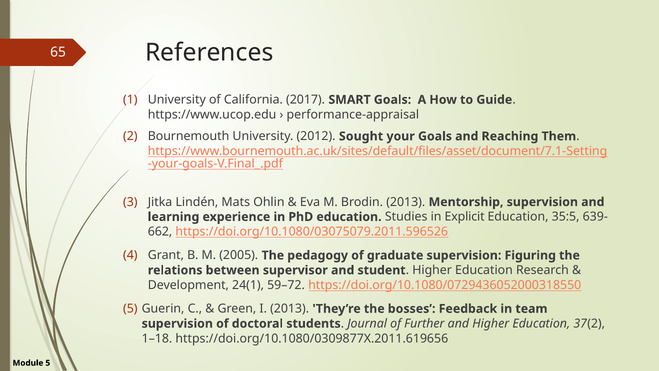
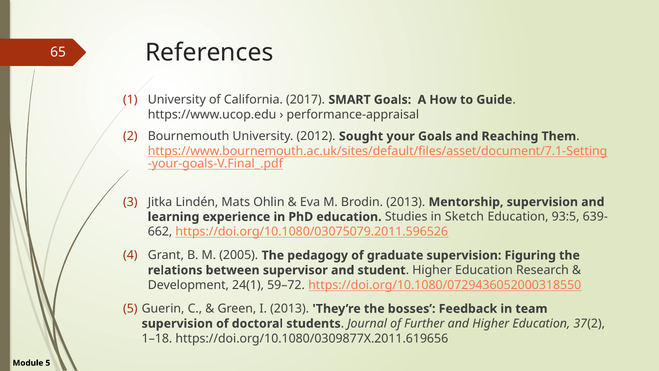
Explicit: Explicit -> Sketch (464, 217)
35:5: 35:5 -> 93:5 (566, 217)
